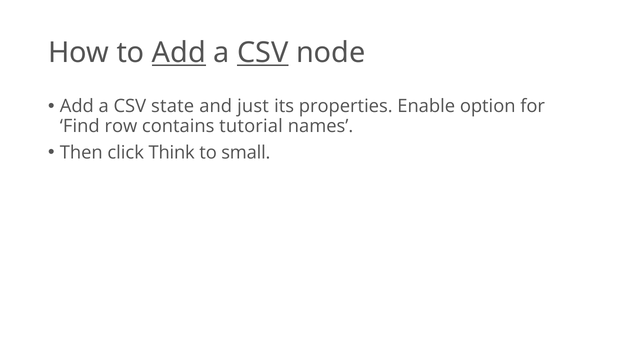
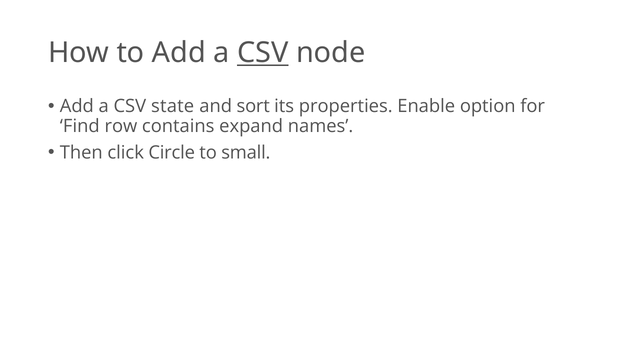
Add underline: present -> none (179, 53)
just: just -> sort (253, 107)
tutorial: tutorial -> expand (251, 126)
Think: Think -> Circle (172, 153)
